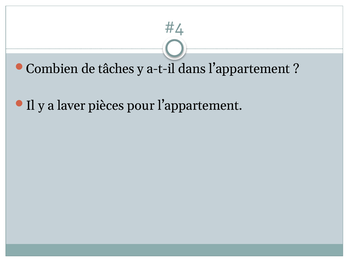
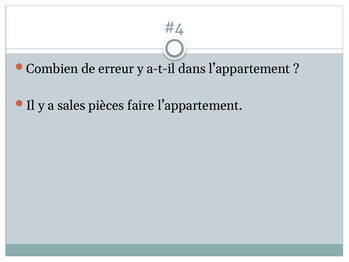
tâches: tâches -> erreur (116, 69)
laver: laver -> sales (71, 105)
pour: pour -> faire (141, 105)
